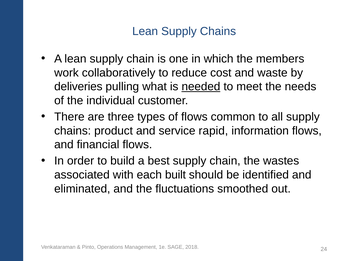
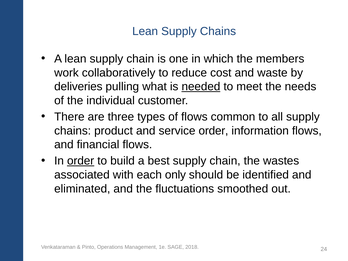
service rapid: rapid -> order (213, 131)
order underline: none -> present (81, 161)
built: built -> only (175, 175)
